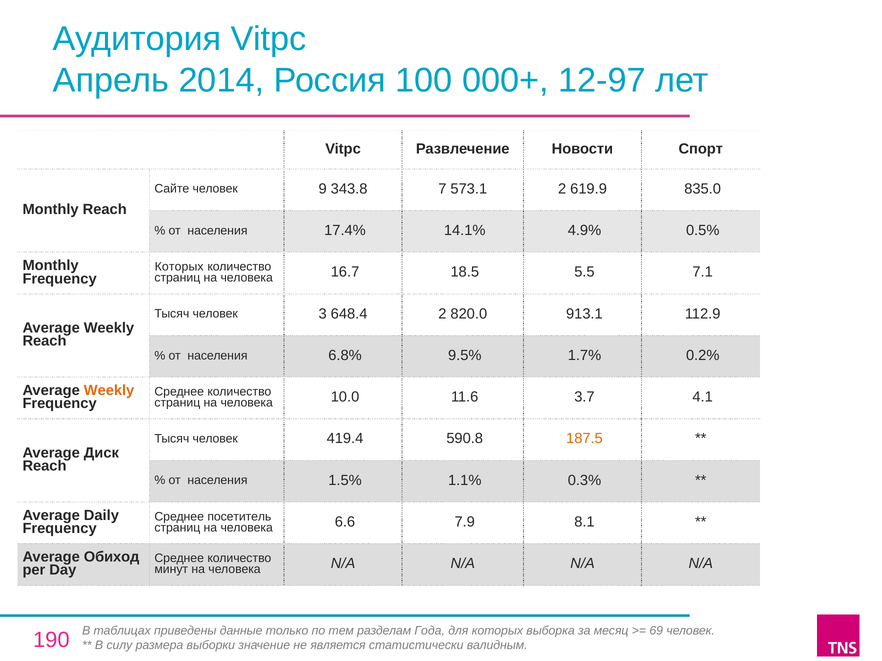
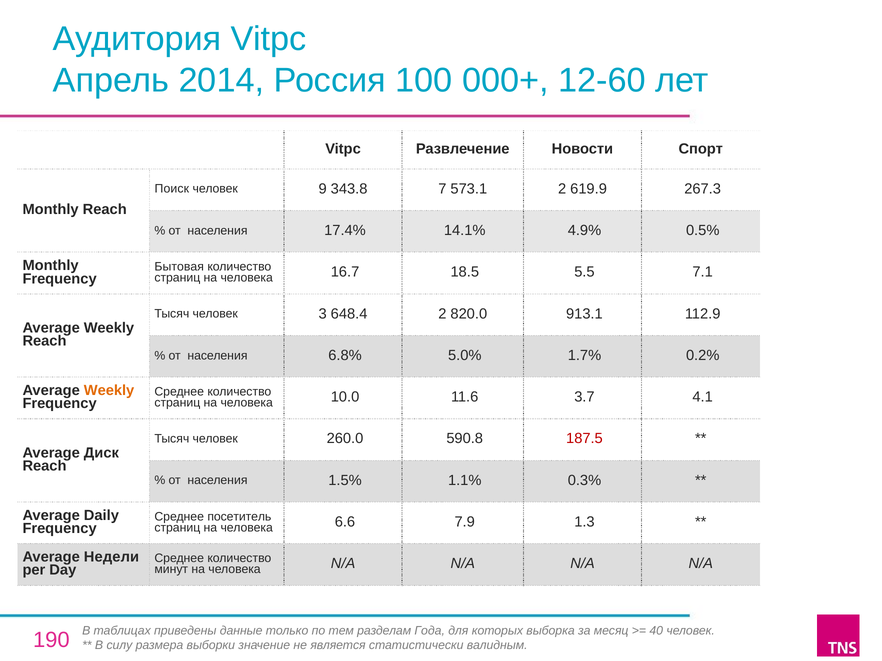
12-97: 12-97 -> 12-60 (602, 80)
Сайте: Сайте -> Поиск (172, 189)
835.0: 835.0 -> 267.3 (703, 189)
Которых: Которых -> Бытовая (179, 267)
9.5%: 9.5% -> 5.0% (465, 356)
419.4: 419.4 -> 260.0 (345, 439)
187.5 colour: orange -> red (584, 439)
8.1: 8.1 -> 1.3 (584, 522)
Обиход: Обиход -> Недели (111, 557)
69: 69 -> 40 (656, 631)
